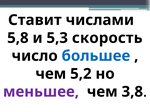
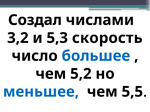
Ставит: Ставит -> Создал (35, 20)
5,8: 5,8 -> 3,2 (18, 38)
меньшее colour: purple -> blue (41, 92)
3,8: 3,8 -> 5,5 (132, 92)
